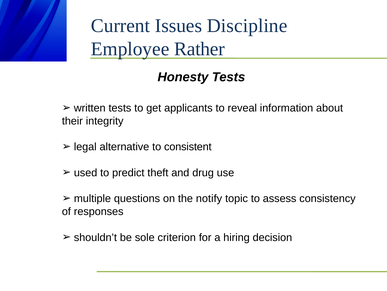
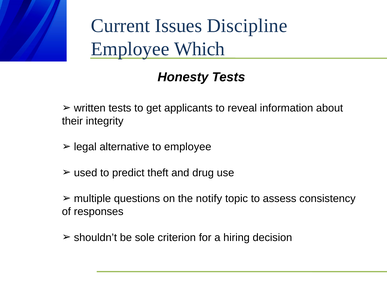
Rather: Rather -> Which (200, 49)
to consistent: consistent -> employee (188, 147)
